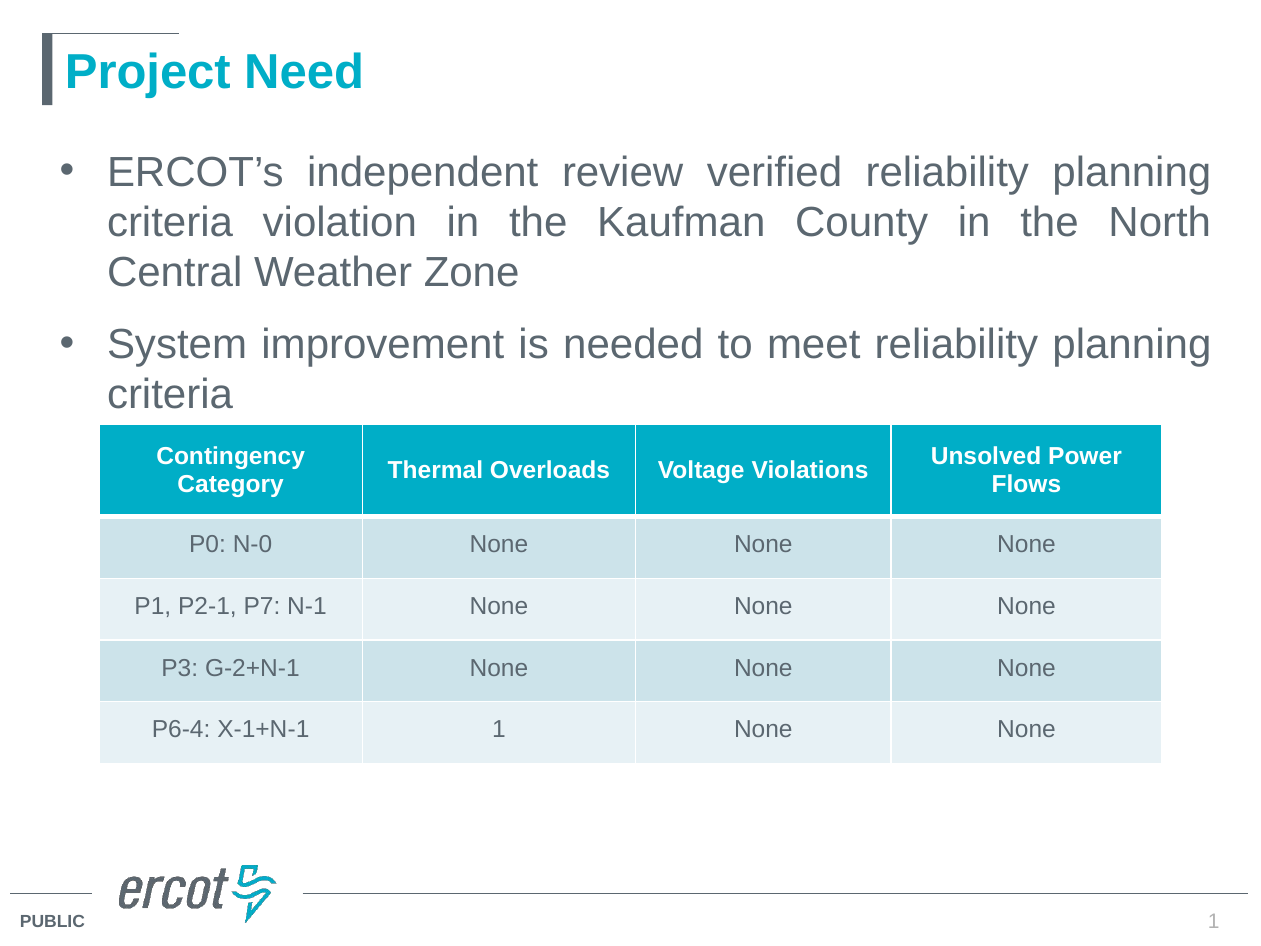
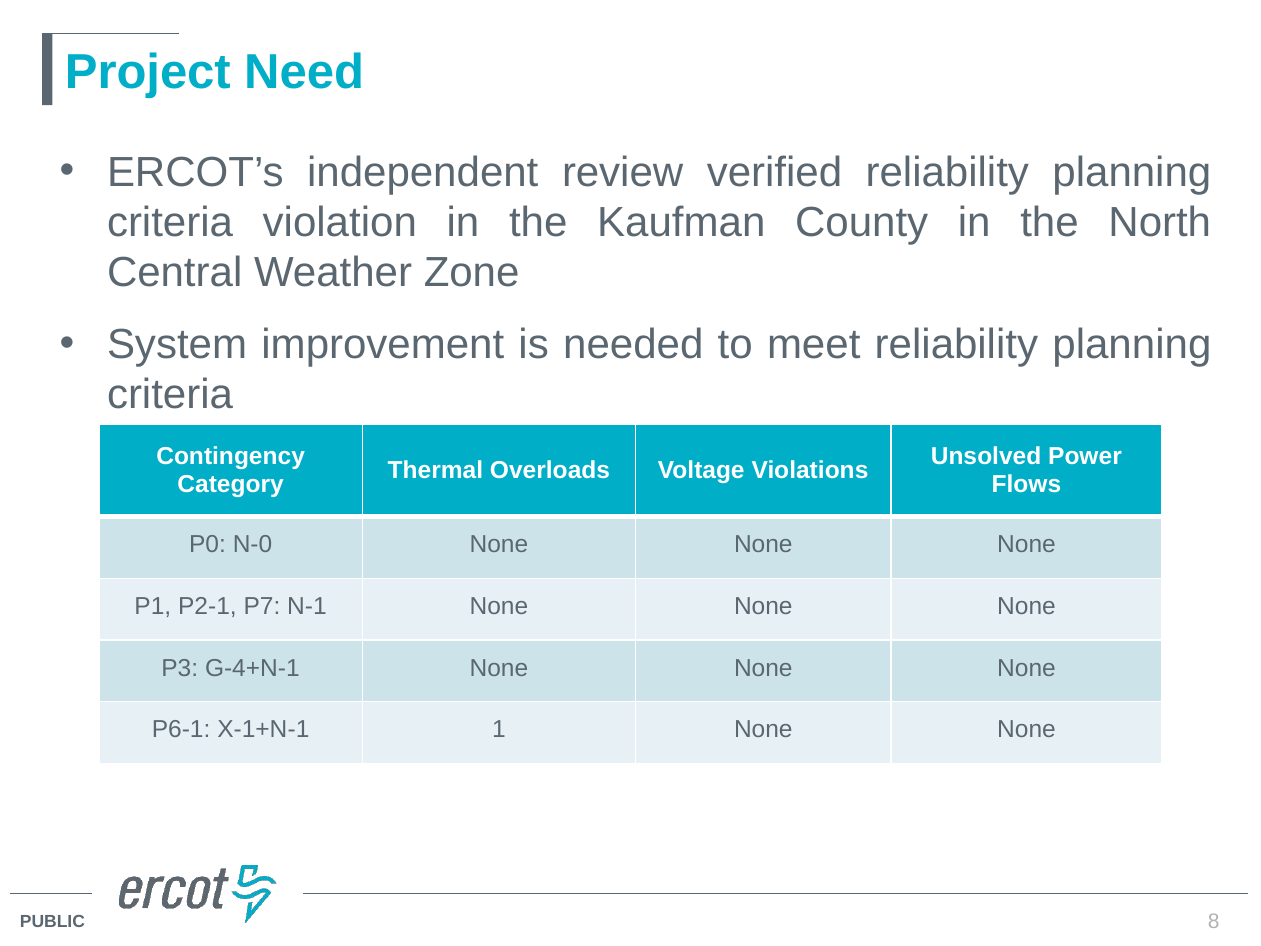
G-2+N-1: G-2+N-1 -> G-4+N-1 (252, 668)
P6-4: P6-4 -> P6-1 (181, 730)
1: 1 -> 8 (1214, 921)
